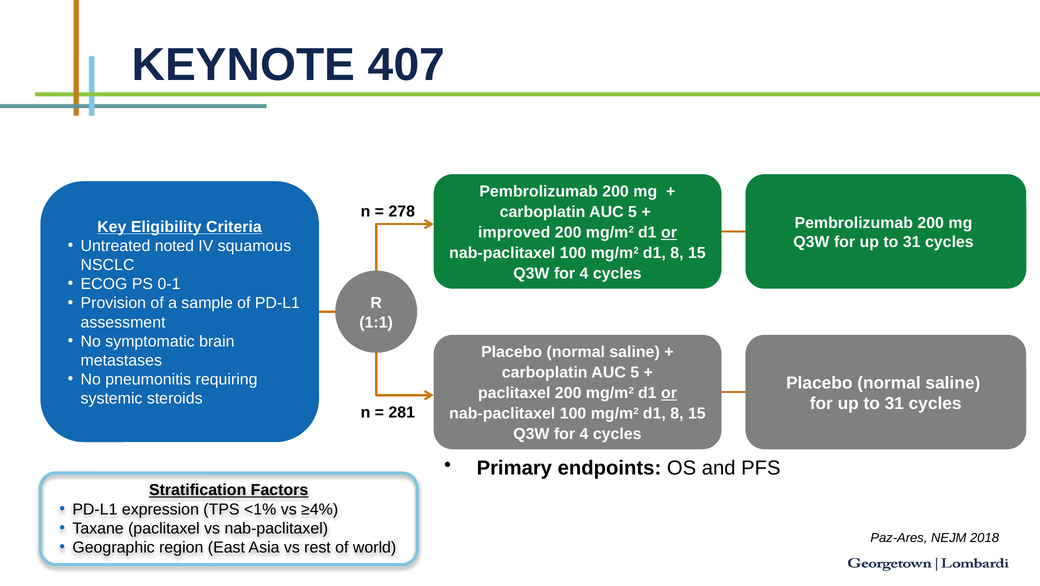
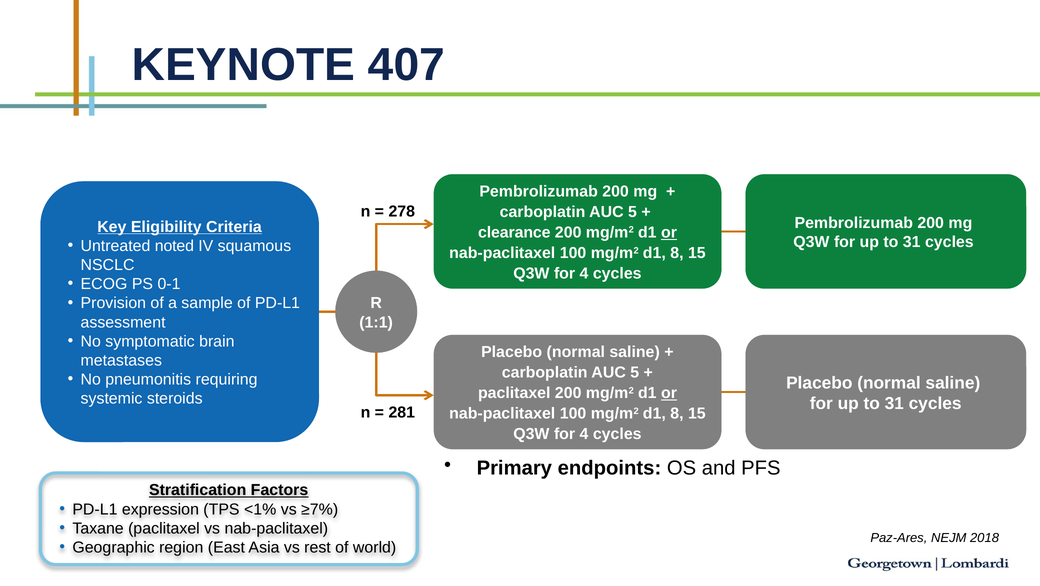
improved: improved -> clearance (514, 232)
≥4%: ≥4% -> ≥7% (320, 509)
